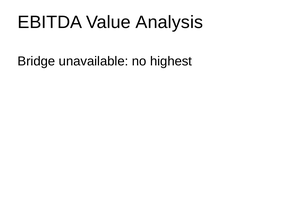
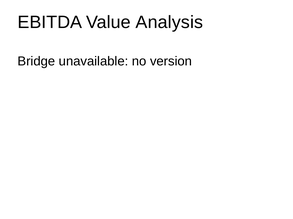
highest: highest -> version (171, 61)
